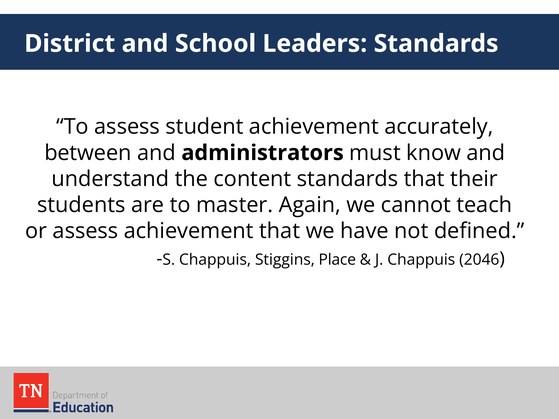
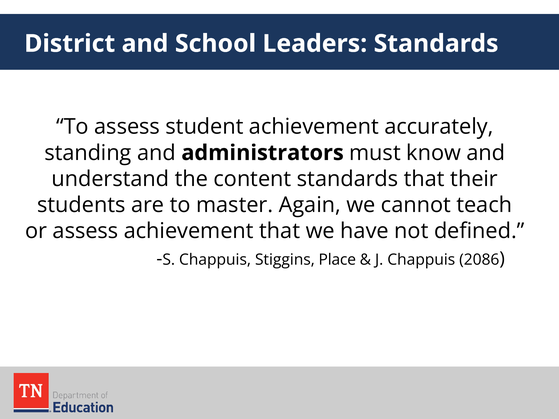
between: between -> standing (88, 153)
2046: 2046 -> 2086 (479, 260)
